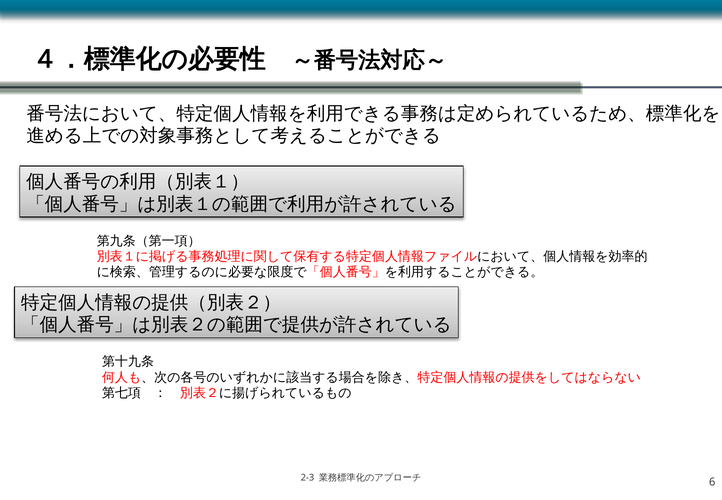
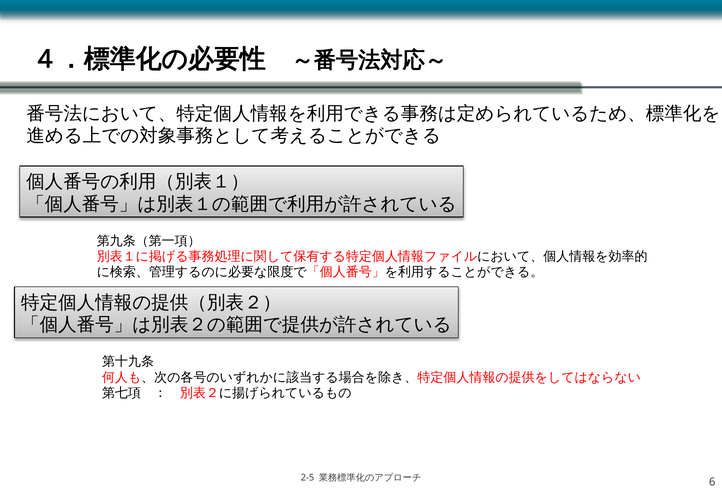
2-3: 2-3 -> 2-5 (307, 478)
